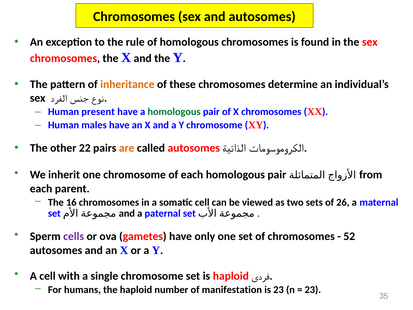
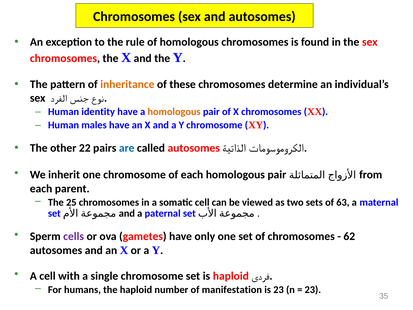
present: present -> identity (98, 112)
homologous colour: green -> orange (174, 112)
are colour: orange -> blue (127, 148)
16: 16 -> 25 (71, 202)
26: 26 -> 63 (343, 202)
52: 52 -> 62 (349, 236)
